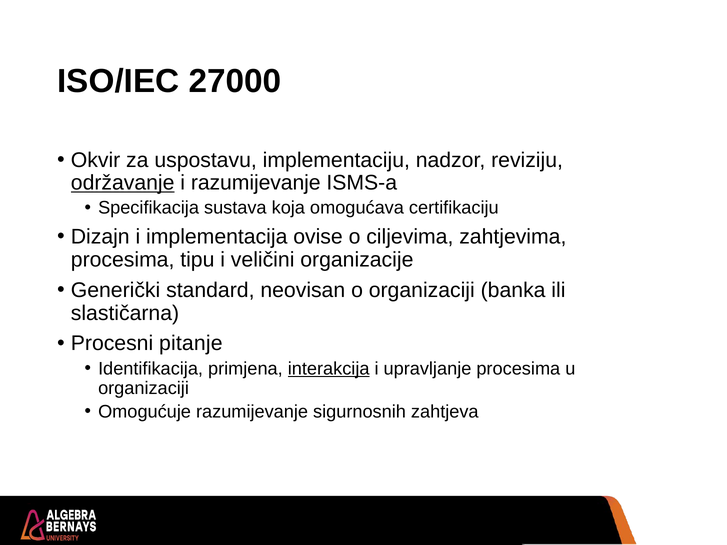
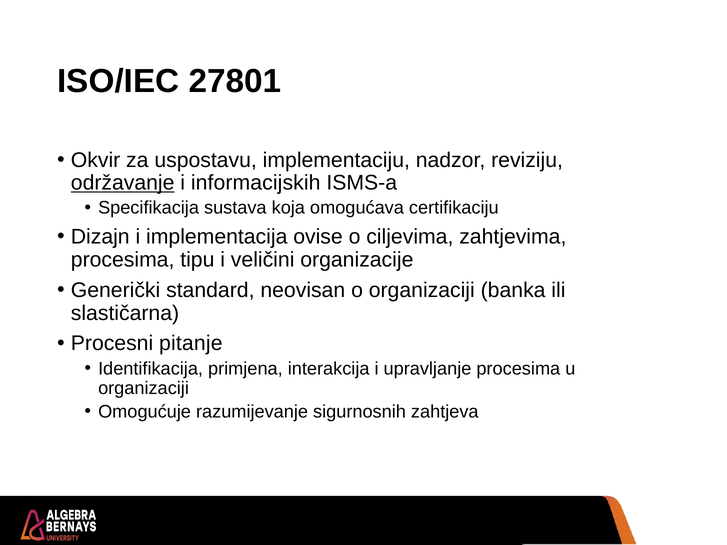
27000: 27000 -> 27801 (235, 82)
i razumijevanje: razumijevanje -> informacijskih (256, 183)
interakcija underline: present -> none (329, 369)
